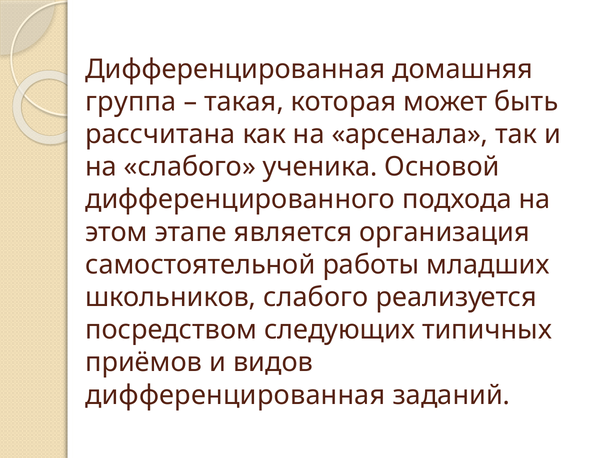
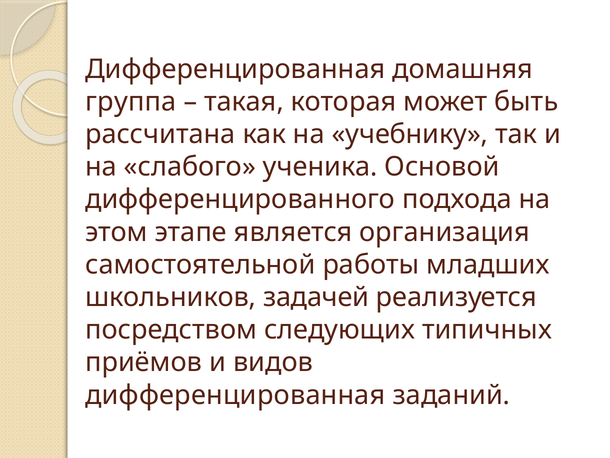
арсенала: арсенала -> учебнику (410, 134)
школьников слабого: слабого -> задачей (316, 297)
